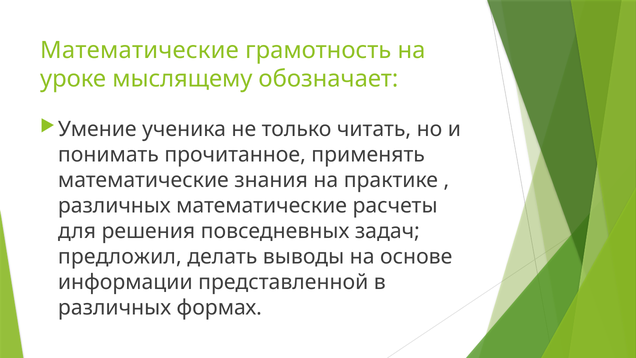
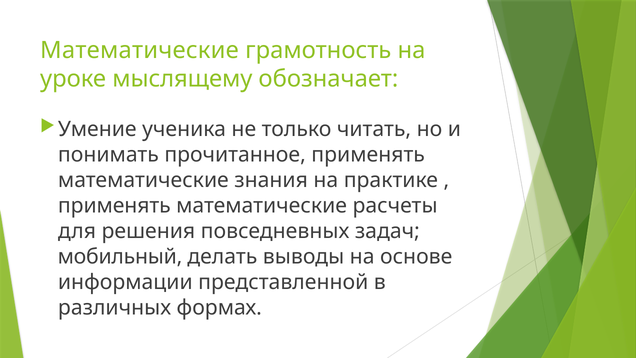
различных: различных -> применять (114, 206)
предложил: предложил -> мобильный (120, 257)
